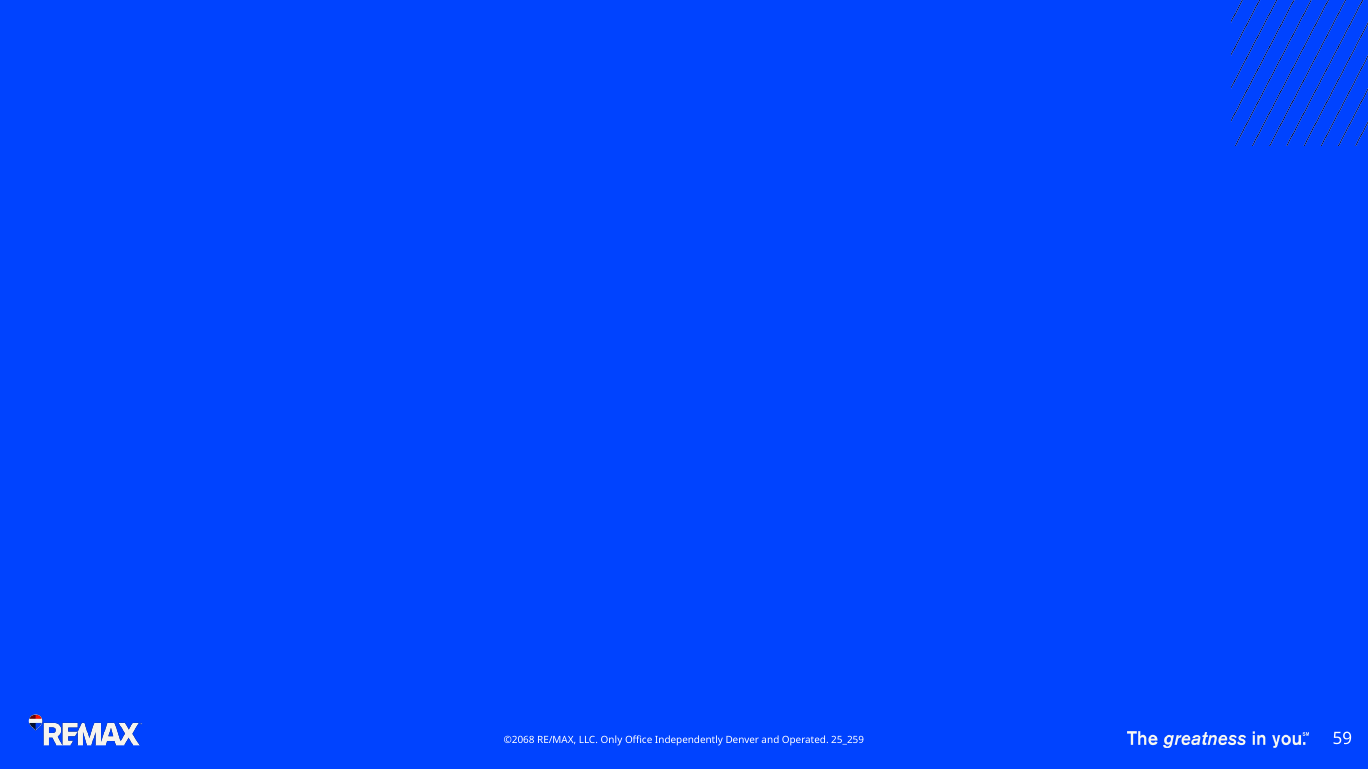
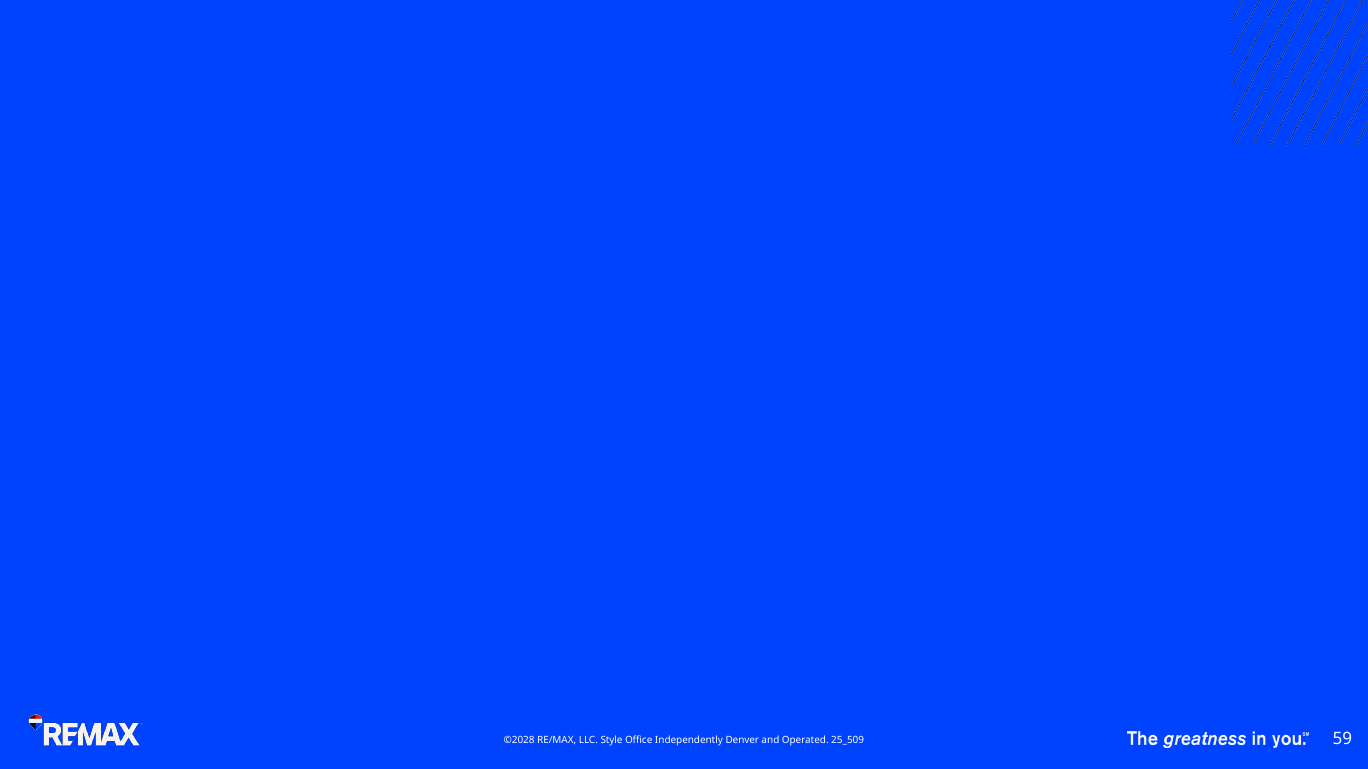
©2068: ©2068 -> ©2028 (519, 740)
Only: Only -> Style (612, 740)
25_259: 25_259 -> 25_509 (848, 740)
